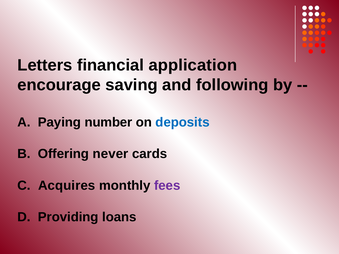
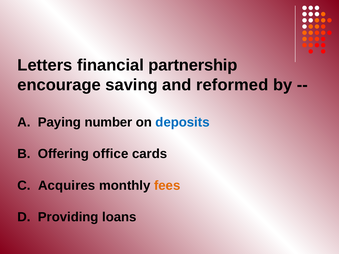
application: application -> partnership (193, 65)
following: following -> reformed (232, 85)
never: never -> office (111, 154)
fees colour: purple -> orange (167, 186)
